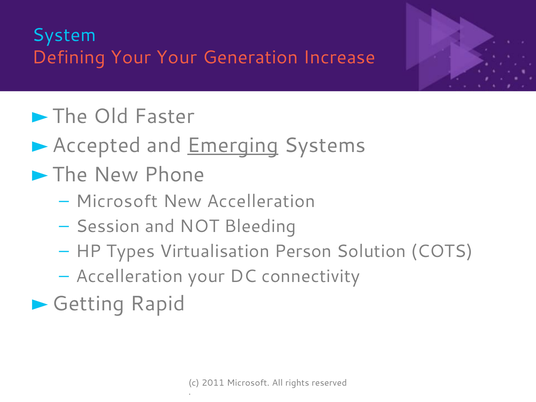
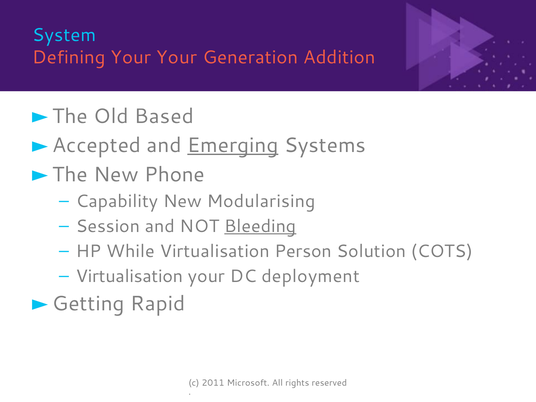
Increase: Increase -> Addition (339, 57)
Faster: Faster -> Based (164, 116)
Microsoft: Microsoft -> Capability (117, 201)
New Accelleration: Accelleration -> Modularising (261, 201)
Bleeding underline: none -> present (260, 226)
Types: Types -> While (131, 251)
Accelleration: Accelleration -> Virtualisation (129, 276)
connectivity: connectivity -> deployment (311, 276)
